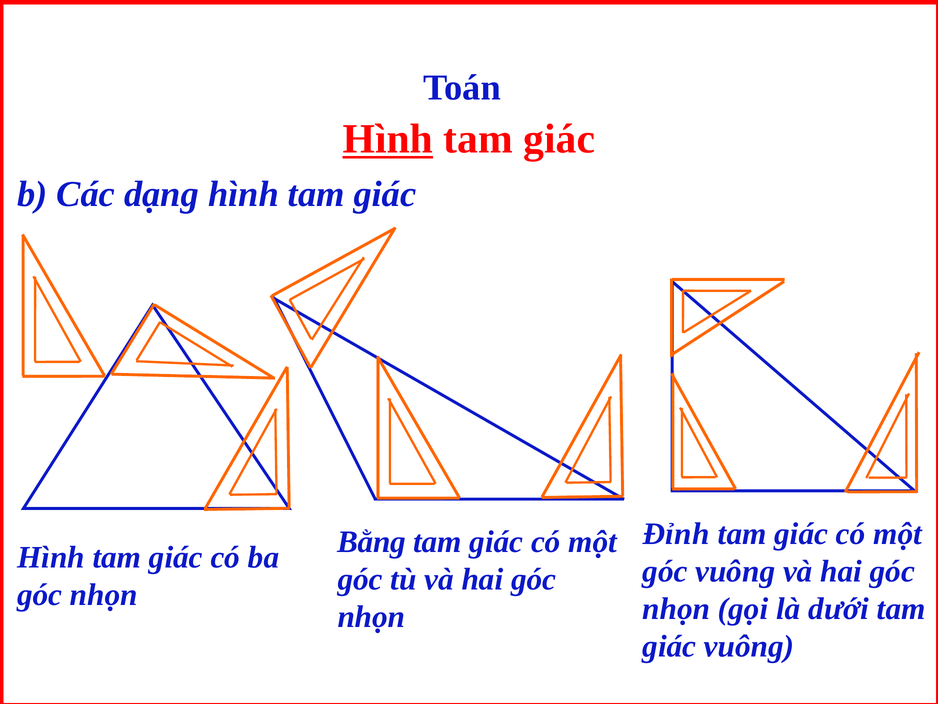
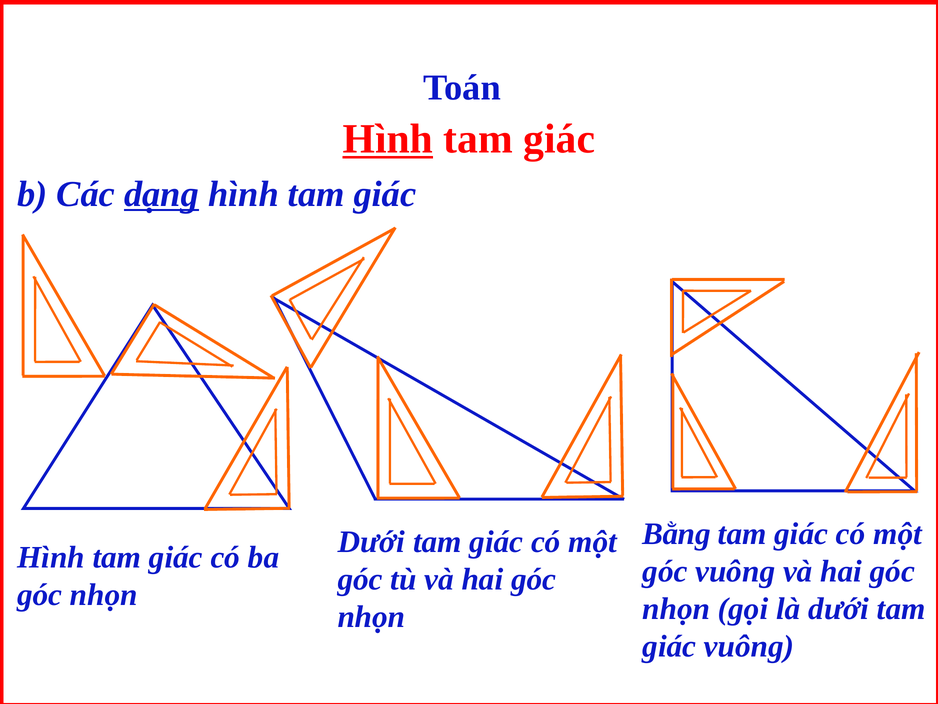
dạng underline: none -> present (162, 194)
Đỉnh: Đỉnh -> Bằng (676, 534)
Bằng: Bằng -> Dưới (371, 541)
